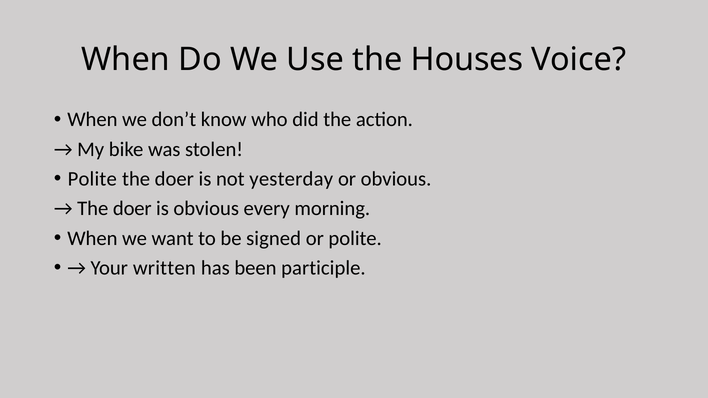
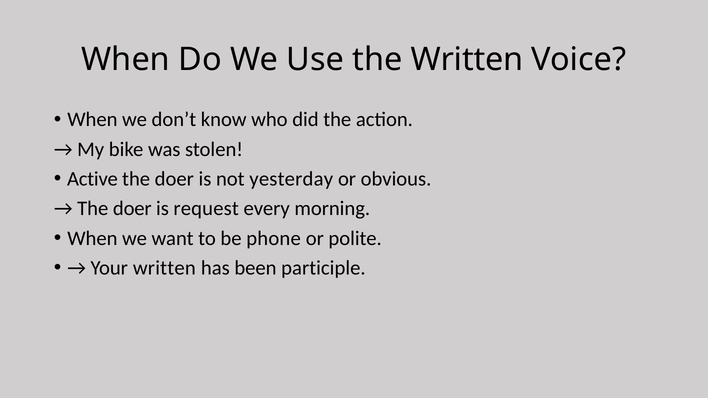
the Houses: Houses -> Written (467, 59)
Polite: Polite -> Active (92, 179)
is obvious: obvious -> request (206, 209)
signed: signed -> phone (274, 238)
